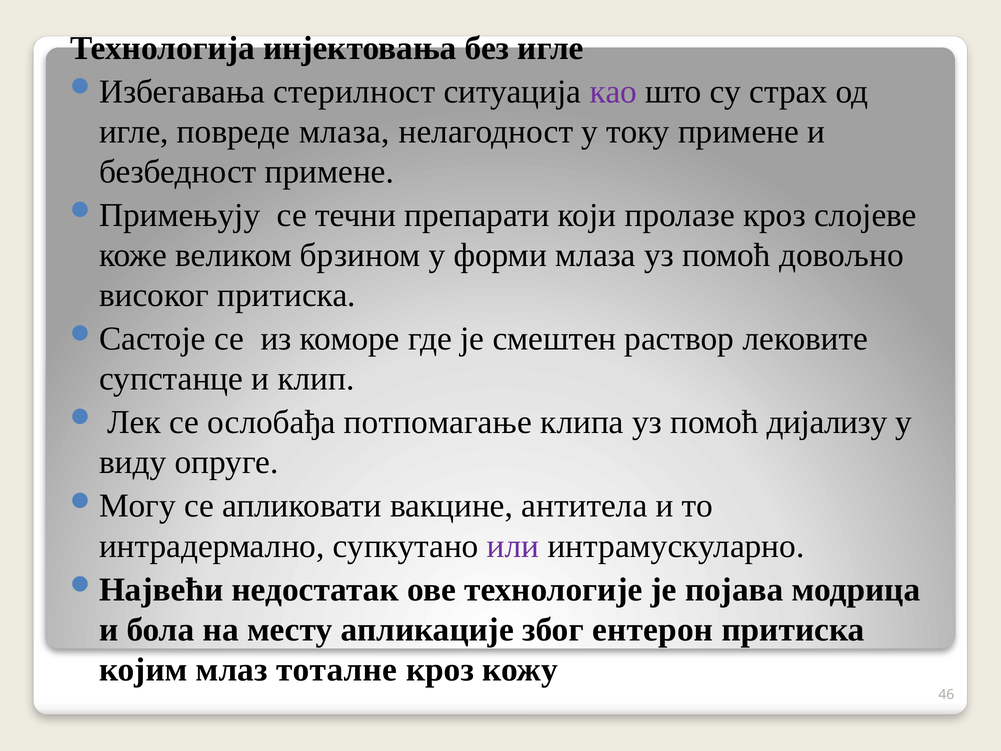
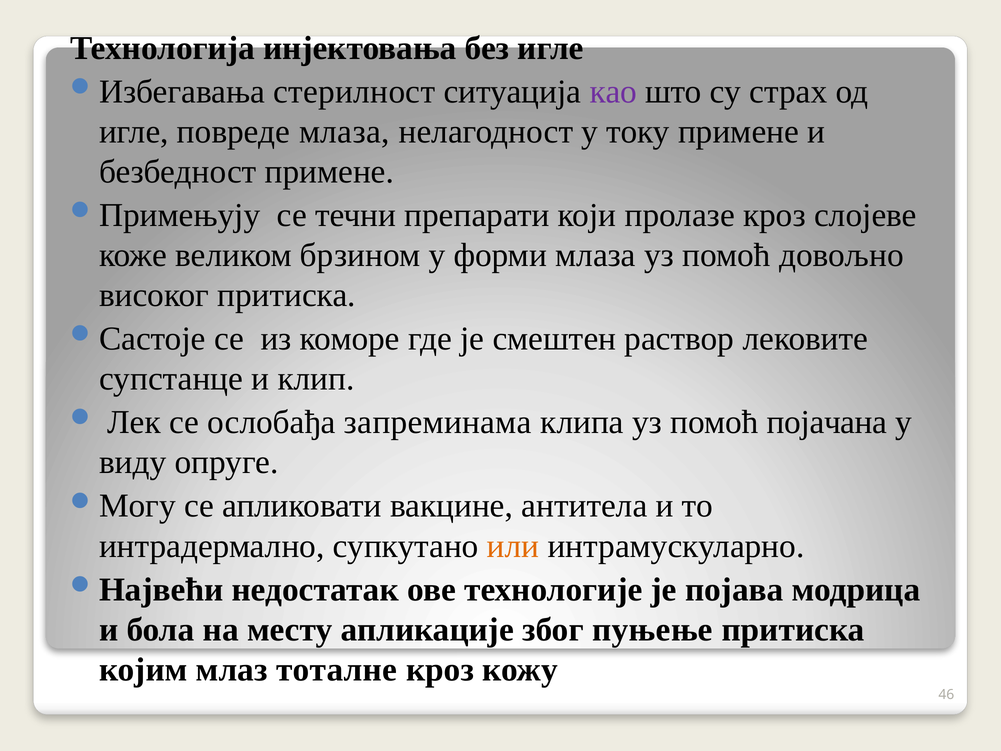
потпомагање: потпомагање -> запреминама (438, 422)
дијализу: дијализу -> појачана (827, 422)
или colour: purple -> orange (513, 546)
ентерон: ентерон -> пуњење (653, 629)
